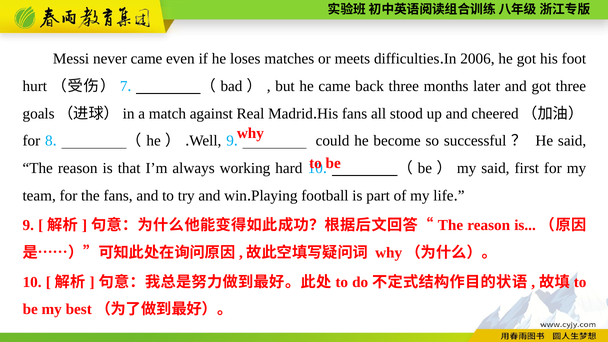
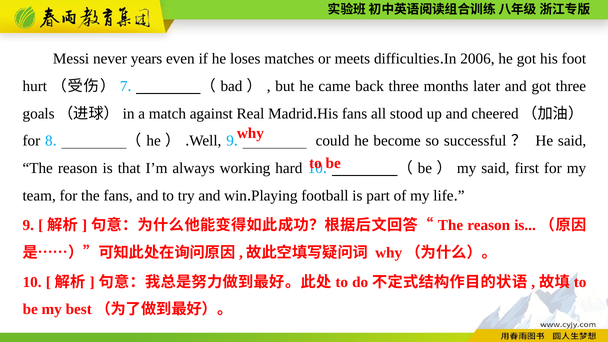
never came: came -> years (147, 59)
